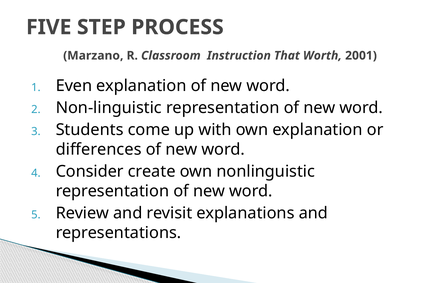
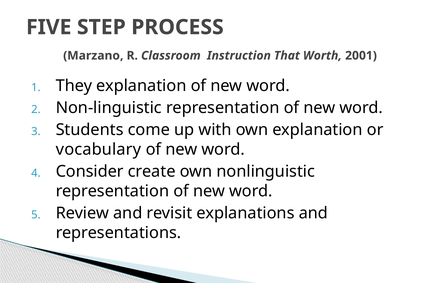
Even: Even -> They (74, 86)
differences: differences -> vocabulary (99, 149)
